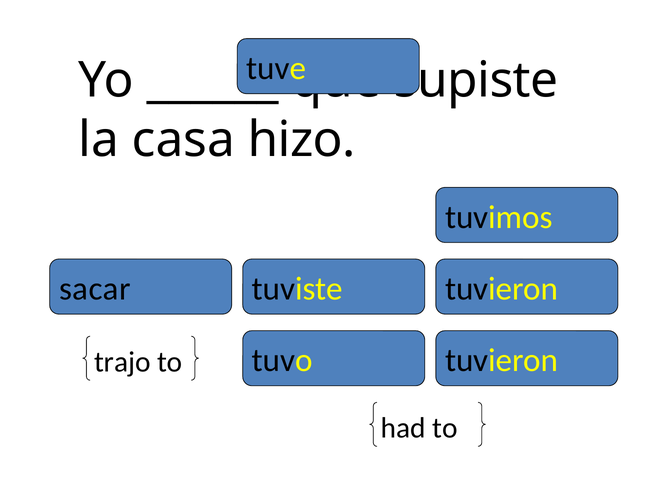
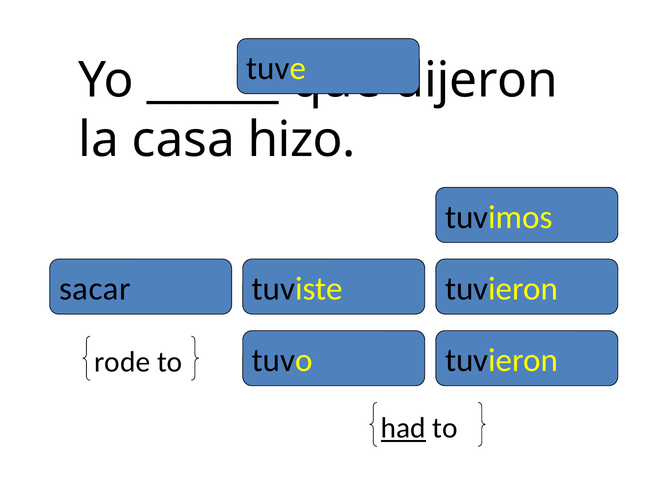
supiste: supiste -> dijeron (476, 81)
trajo: trajo -> rode (122, 362)
had underline: none -> present (403, 429)
